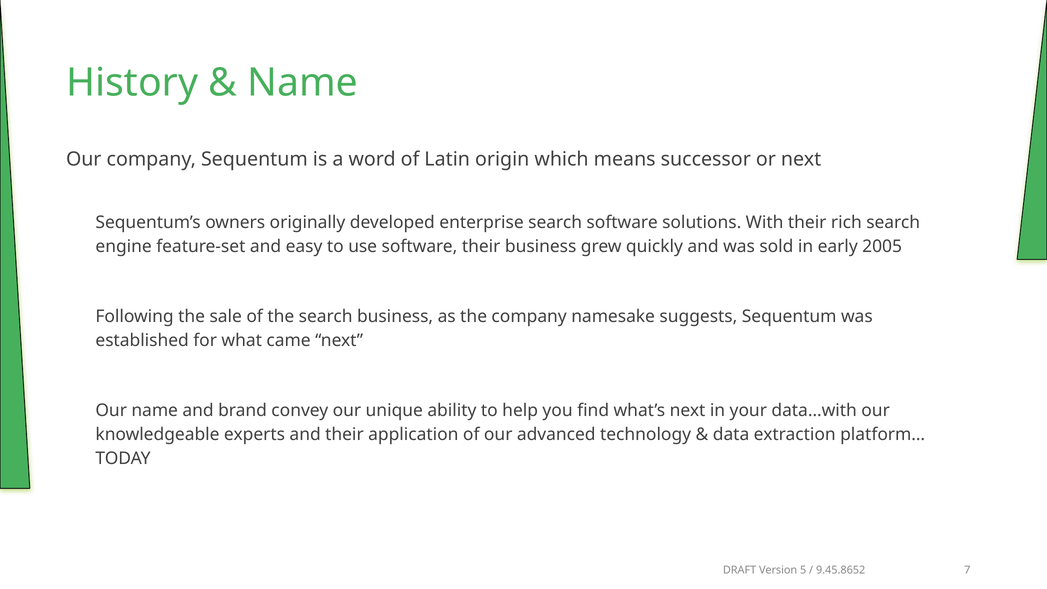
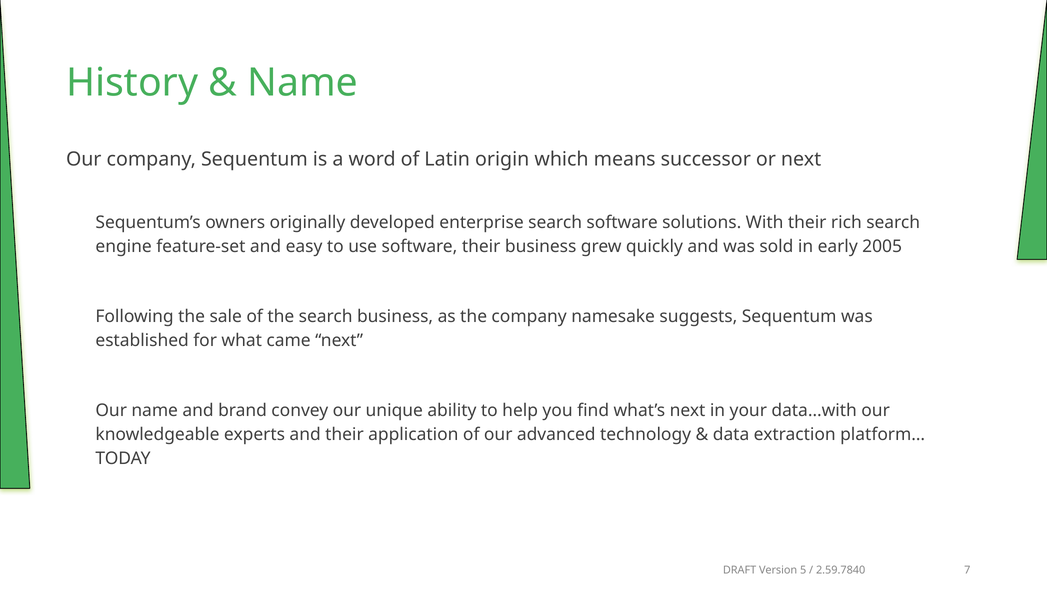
9.45.8652: 9.45.8652 -> 2.59.7840 (841, 570)
